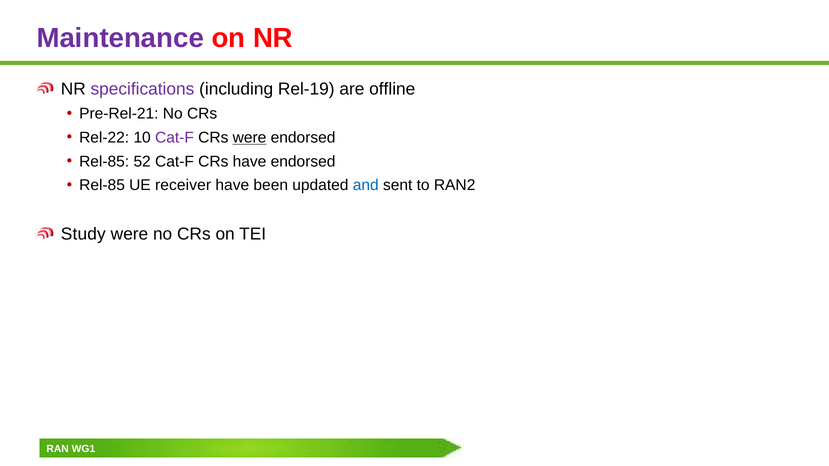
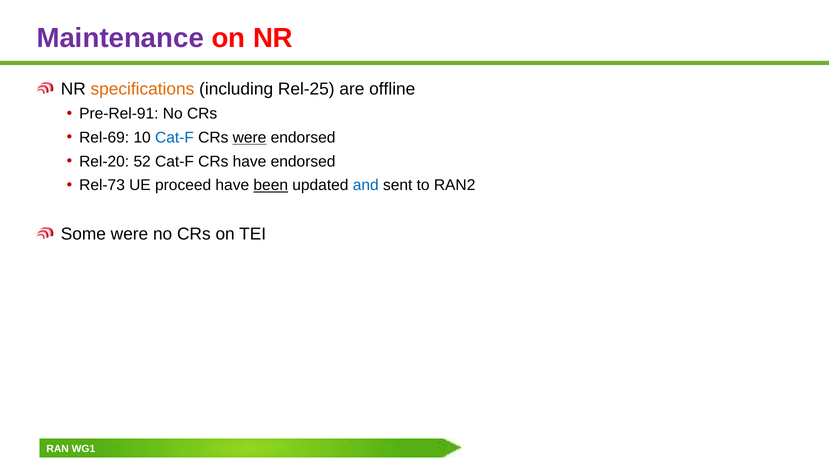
specifications colour: purple -> orange (142, 89)
Rel-19: Rel-19 -> Rel-25 (306, 89)
Pre-Rel-21: Pre-Rel-21 -> Pre-Rel-91 (119, 114)
Rel-22: Rel-22 -> Rel-69 (104, 138)
Cat-F colour: purple -> blue (174, 138)
Rel-85: Rel-85 -> Rel-20 (104, 162)
Rel-85: Rel-85 -> Rel-73 (102, 185)
receiver: receiver -> proceed (183, 185)
been underline: none -> present (271, 185)
Study: Study -> Some (83, 234)
